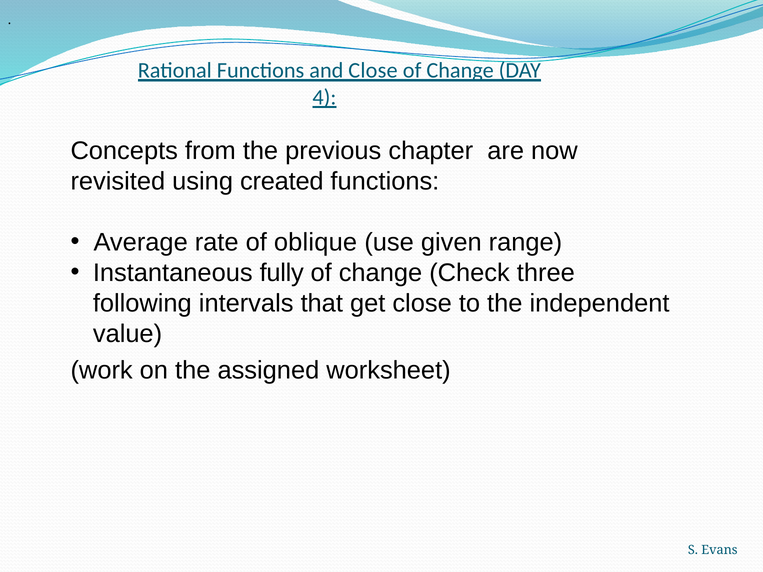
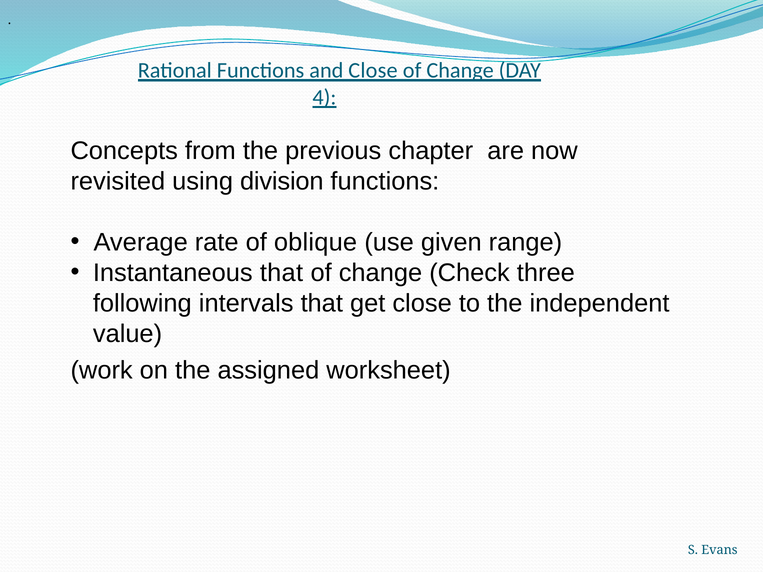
created: created -> division (282, 181)
Instantaneous fully: fully -> that (281, 273)
